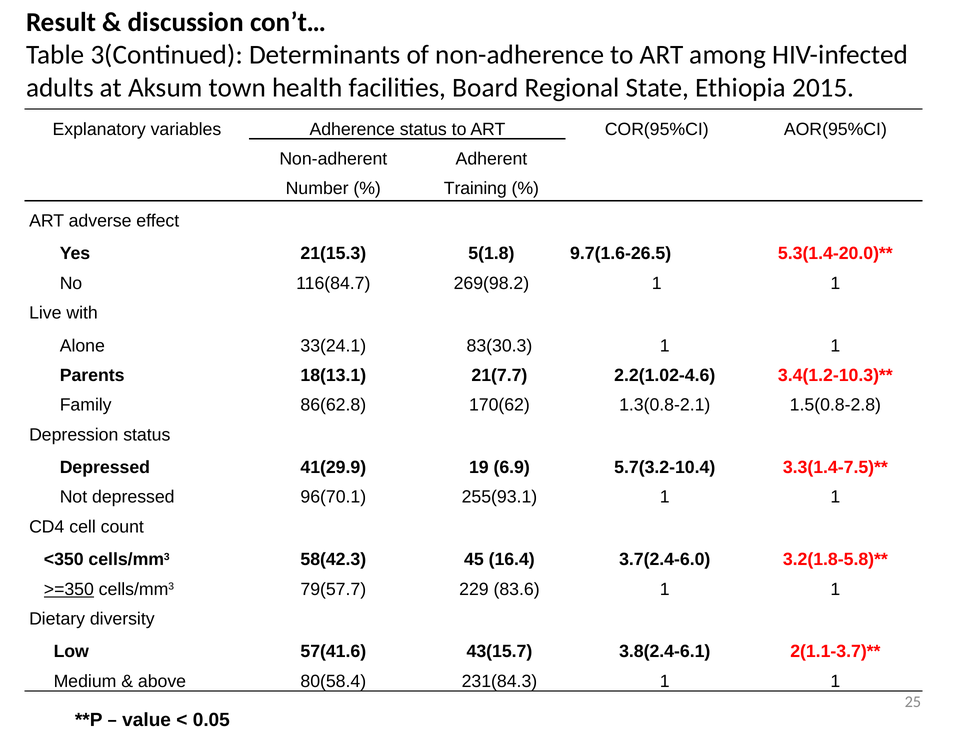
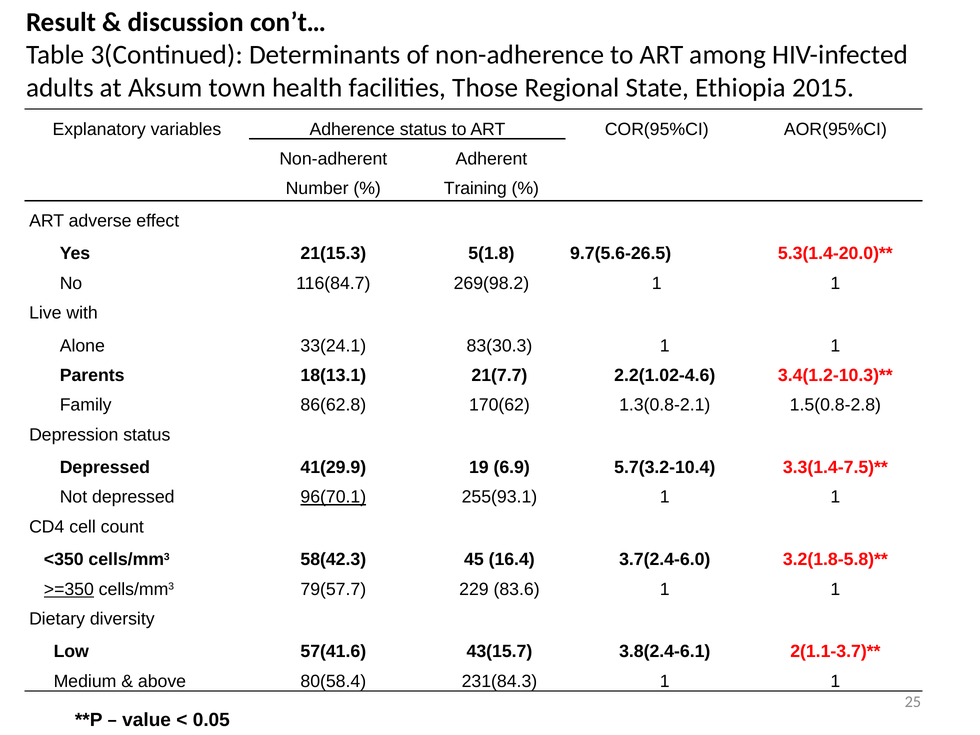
Board: Board -> Those (485, 88)
9.7(1.6-26.5: 9.7(1.6-26.5 -> 9.7(5.6-26.5 (621, 254)
96(70.1 underline: none -> present (333, 497)
